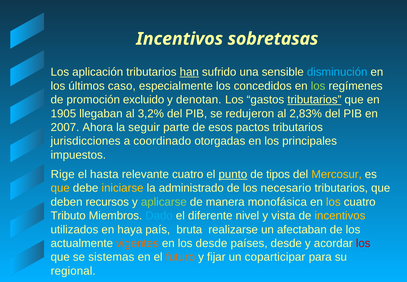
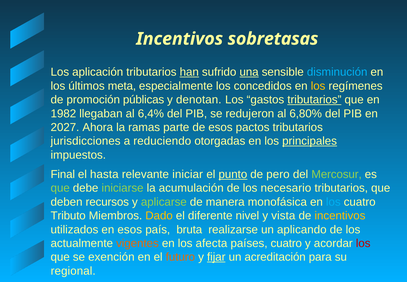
una underline: none -> present (249, 72)
caso: caso -> meta (122, 86)
los colour: light green -> yellow (318, 86)
excluido: excluido -> públicas (144, 100)
1905: 1905 -> 1982 (63, 113)
3,2%: 3,2% -> 6,4% (151, 113)
2,83%: 2,83% -> 6,80% (306, 113)
2007: 2007 -> 2027 (65, 127)
seguir: seguir -> ramas (144, 127)
coordinado: coordinado -> reduciendo (162, 141)
principales underline: none -> present (310, 141)
Rige: Rige -> Final (63, 174)
relevante cuatro: cuatro -> iniciar (188, 174)
tipos: tipos -> pero (278, 174)
Mercosur colour: yellow -> light green (337, 174)
que colour: yellow -> light green (60, 188)
iniciarse colour: yellow -> light green (123, 188)
administrado: administrado -> acumulación (191, 188)
los colour: yellow -> light blue (333, 202)
Dado colour: light blue -> yellow (159, 216)
en haya: haya -> esos (130, 229)
afectaban: afectaban -> aplicando (302, 229)
los desde: desde -> afecta (211, 243)
países desde: desde -> cuatro (286, 243)
sistemas: sistemas -> exención (111, 257)
fijar underline: none -> present (216, 257)
coparticipar: coparticipar -> acreditación (275, 257)
